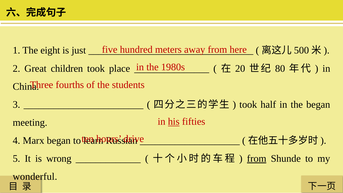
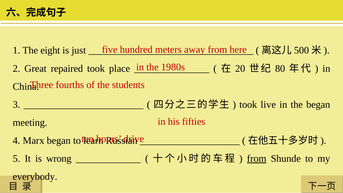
children: children -> repaired (67, 68)
half: half -> live (268, 104)
his underline: present -> none (174, 122)
wonderful: wonderful -> everybody (35, 177)
